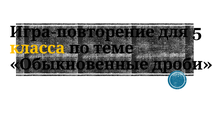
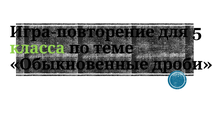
класса colour: yellow -> light green (37, 48)
